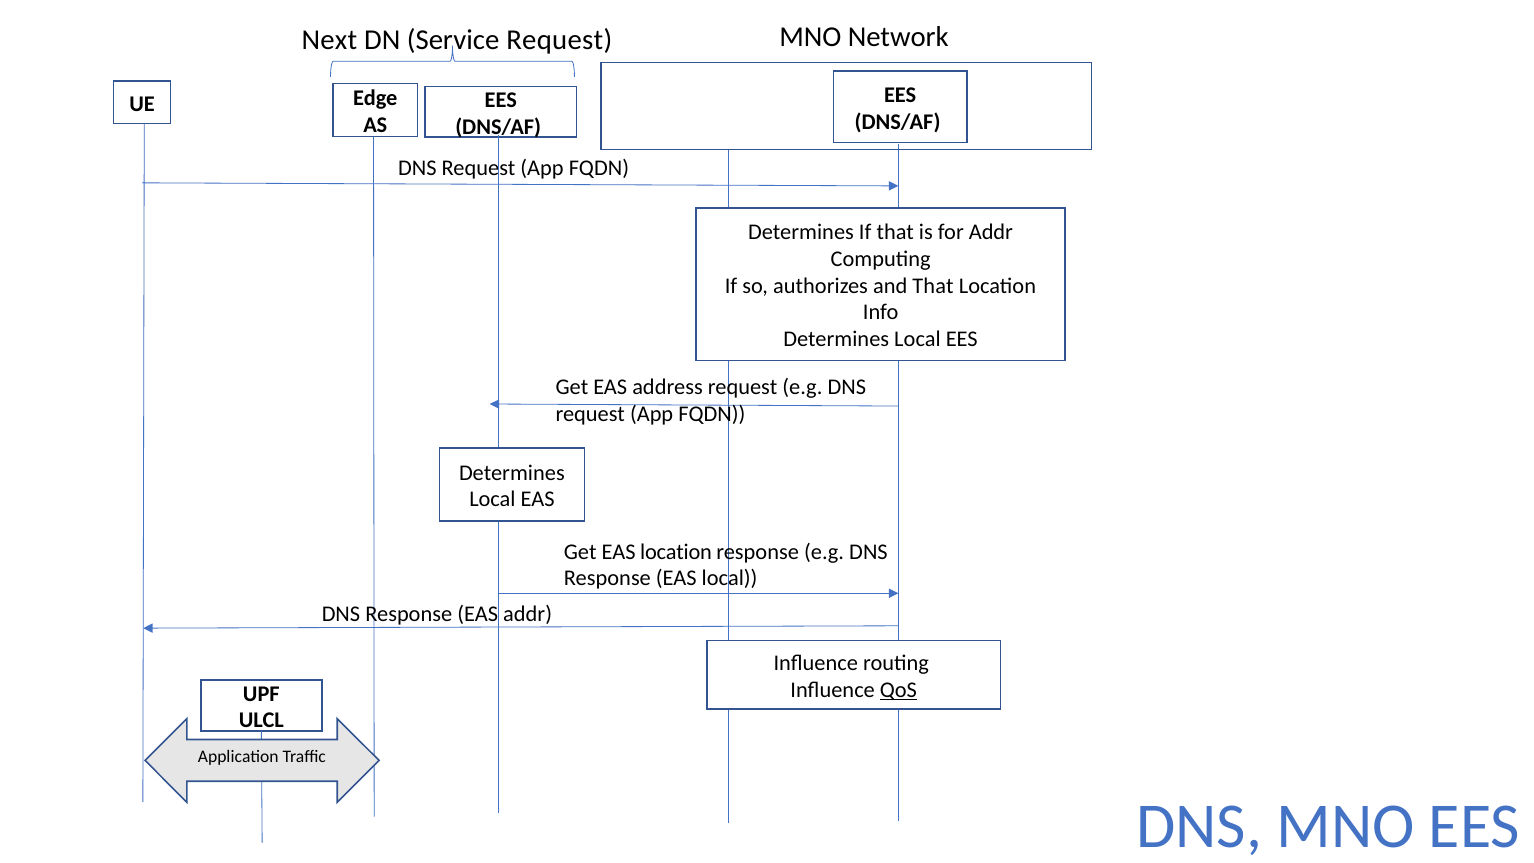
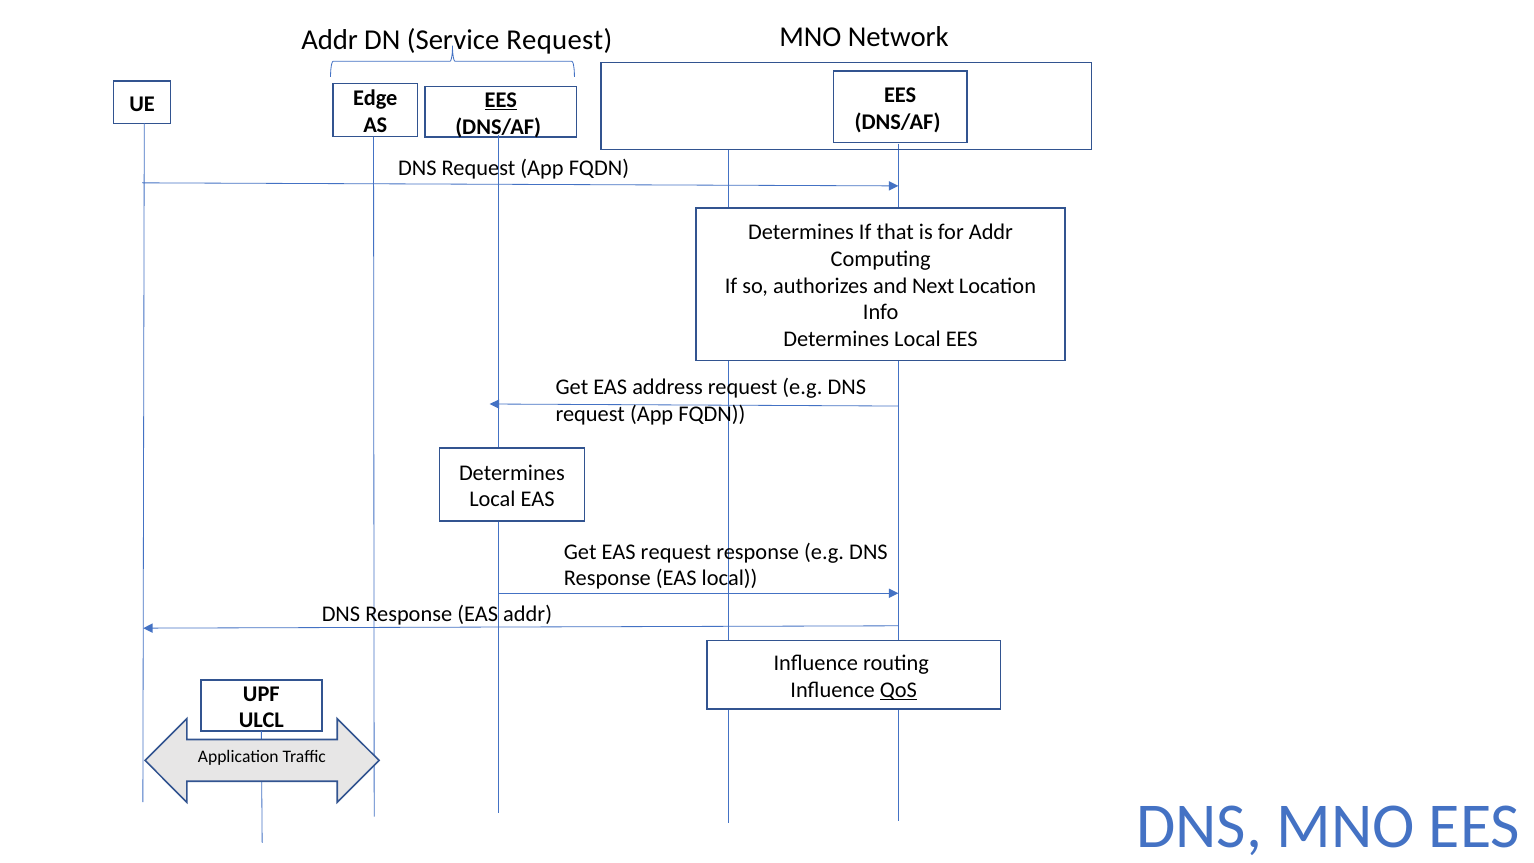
Next: Next -> Addr (330, 40)
EES underline: none -> present (501, 100)
and That: That -> Next (933, 286)
EAS location: location -> request (676, 552)
